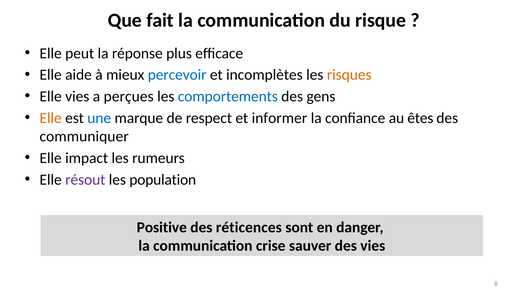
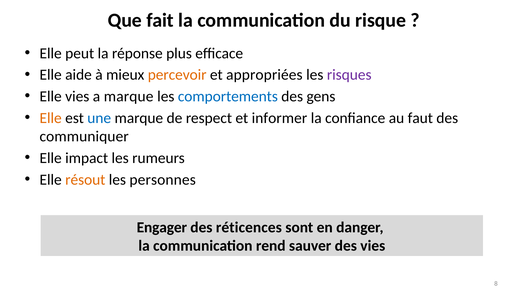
percevoir colour: blue -> orange (177, 75)
incomplètes: incomplètes -> appropriées (264, 75)
risques colour: orange -> purple (349, 75)
a perçues: perçues -> marque (129, 96)
êtes: êtes -> faut (420, 118)
résout colour: purple -> orange (85, 180)
population: population -> personnes (163, 180)
Positive: Positive -> Engager (162, 227)
crise: crise -> rend (271, 246)
